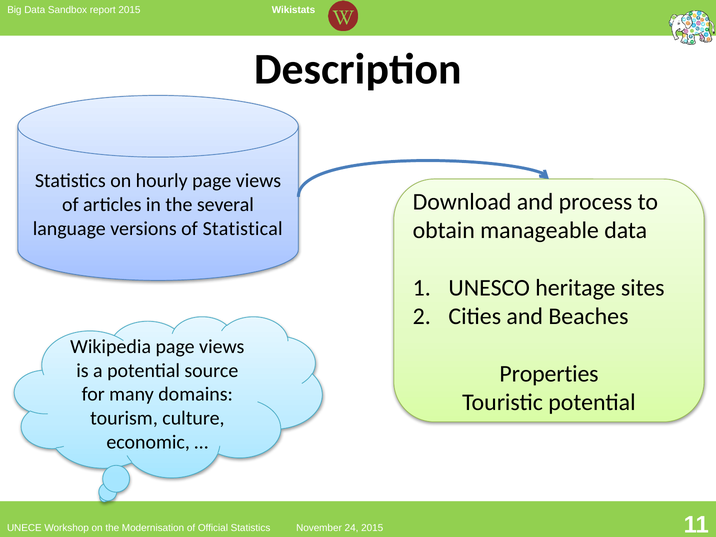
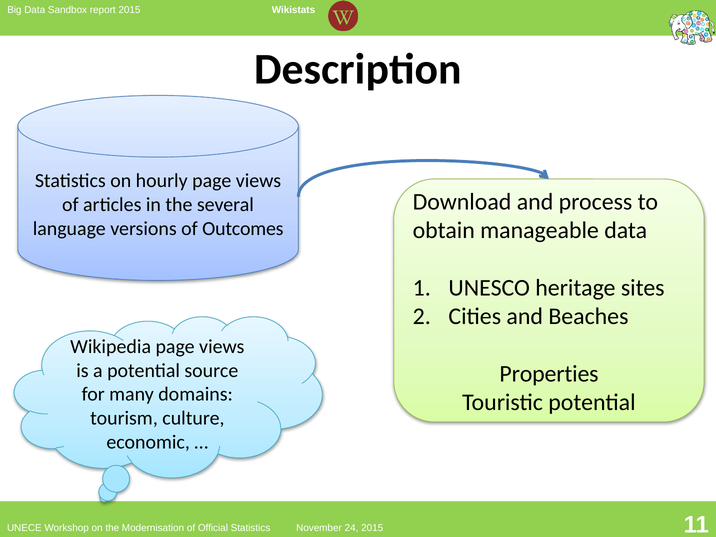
Statistical: Statistical -> Outcomes (243, 229)
